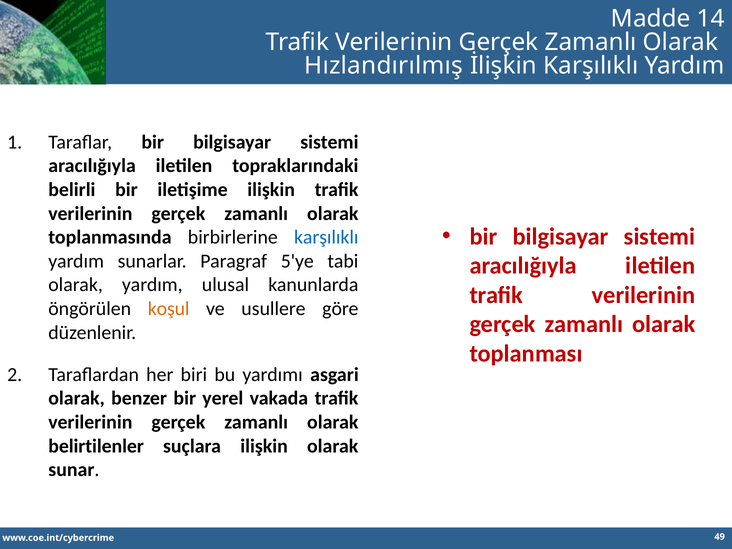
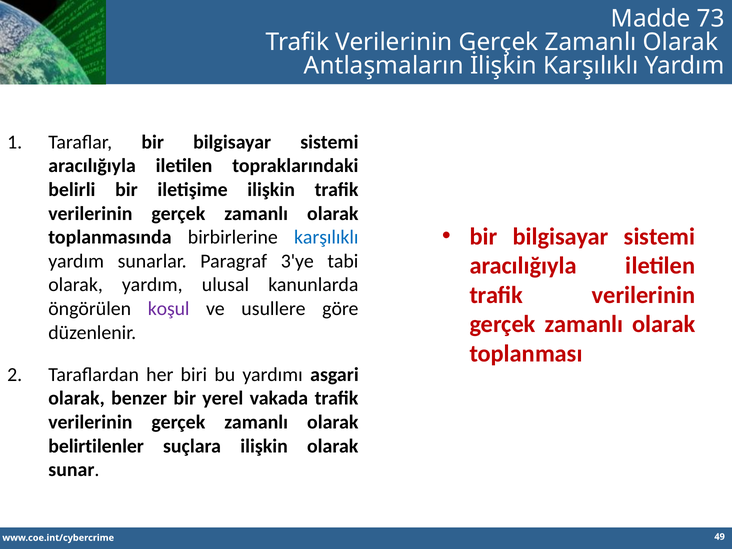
14: 14 -> 73 (711, 19)
Hızlandırılmış: Hızlandırılmış -> Antlaşmaların (384, 65)
5'ye: 5'ye -> 3'ye (297, 261)
koşul colour: orange -> purple (169, 309)
